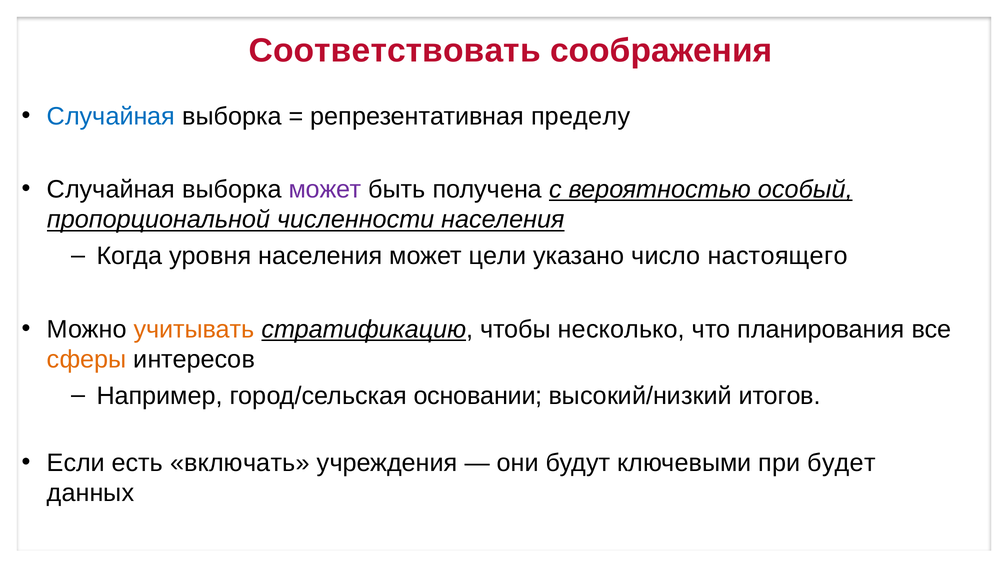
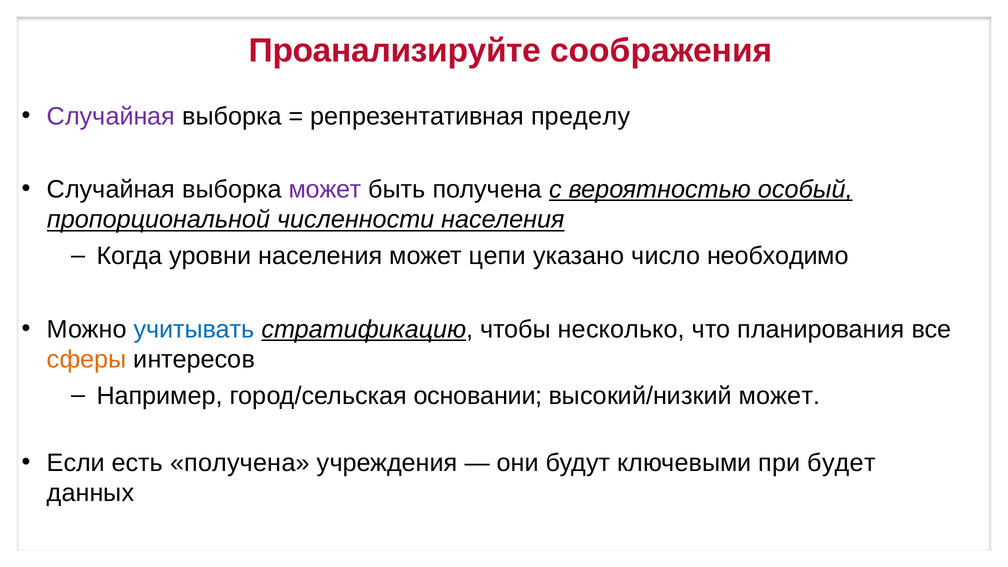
Соответствовать: Соответствовать -> Проанализируйте (395, 50)
Случайная colour: blue -> purple (111, 116)
уровня: уровня -> уровни (210, 256)
цели: цели -> цепи (497, 256)
настоящего: настоящего -> необходимо (778, 256)
учитывать colour: orange -> blue (194, 329)
высокий/низкий итогов: итогов -> может (779, 396)
есть включать: включать -> получена (240, 463)
